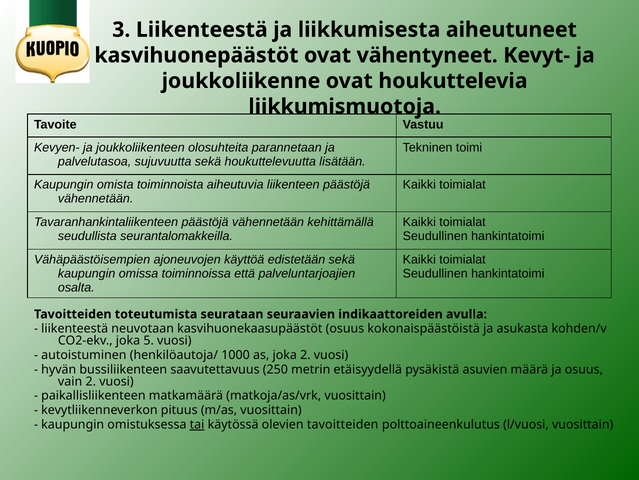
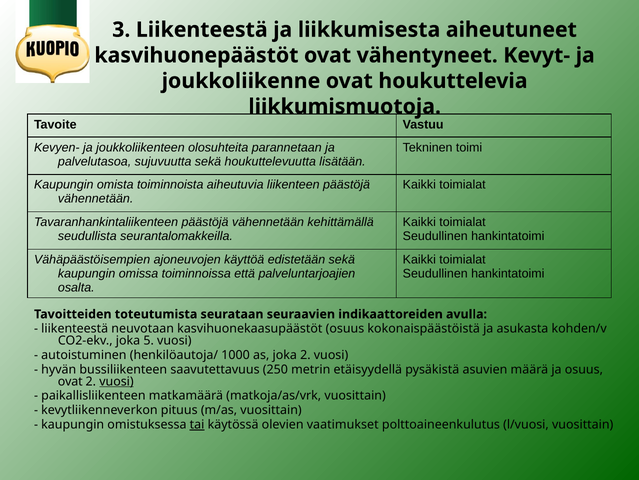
vain: vain -> ovat (70, 381)
vuosi underline: none -> present (116, 381)
olevien tavoitteiden: tavoitteiden -> vaatimukset (343, 424)
